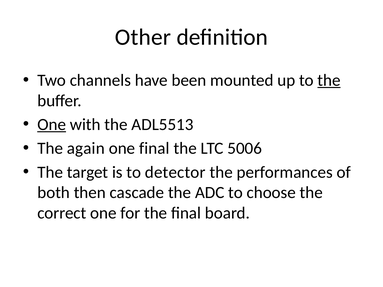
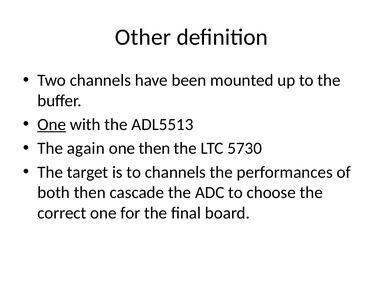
the underline: present -> none (329, 80)
one final: final -> then (154, 148)
5006: 5006 -> 5730 (245, 148)
to detector: detector -> channels (175, 172)
